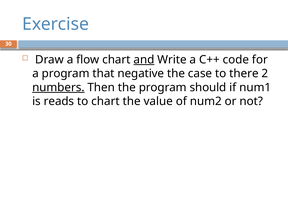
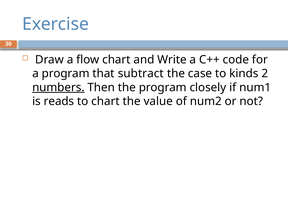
and underline: present -> none (144, 60)
negative: negative -> subtract (141, 74)
there: there -> kinds (244, 74)
should: should -> closely (208, 87)
